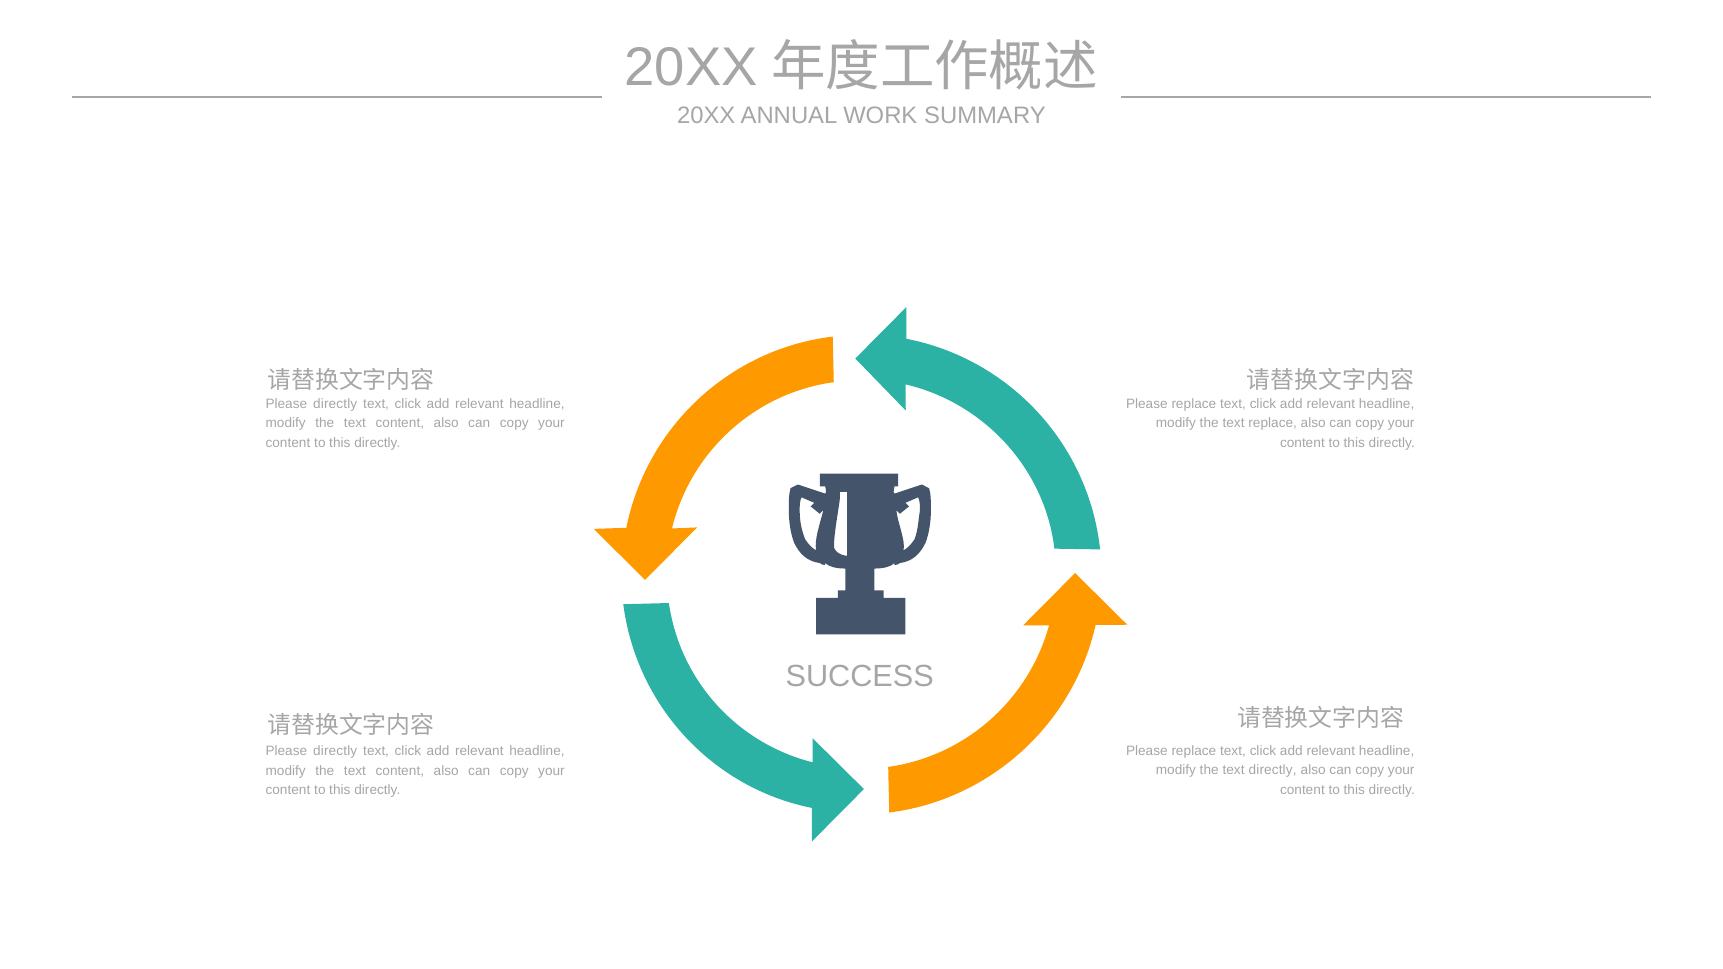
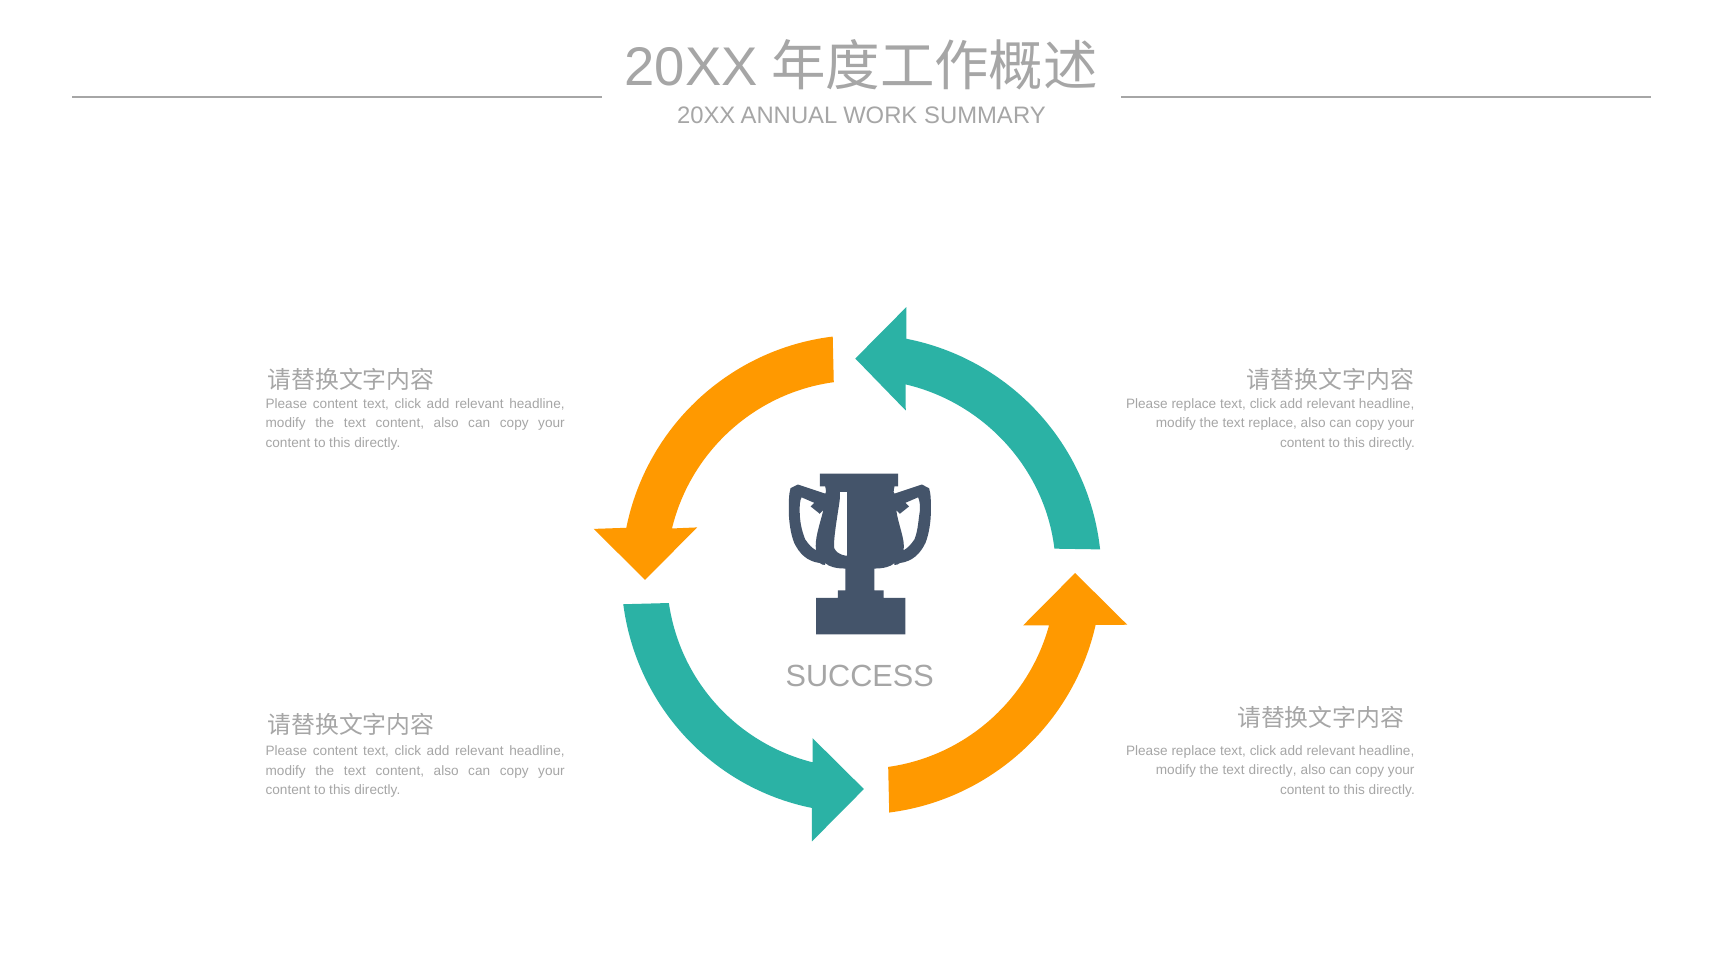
directly: directly -> content (335, 404)
directly: directly -> content (335, 751)
